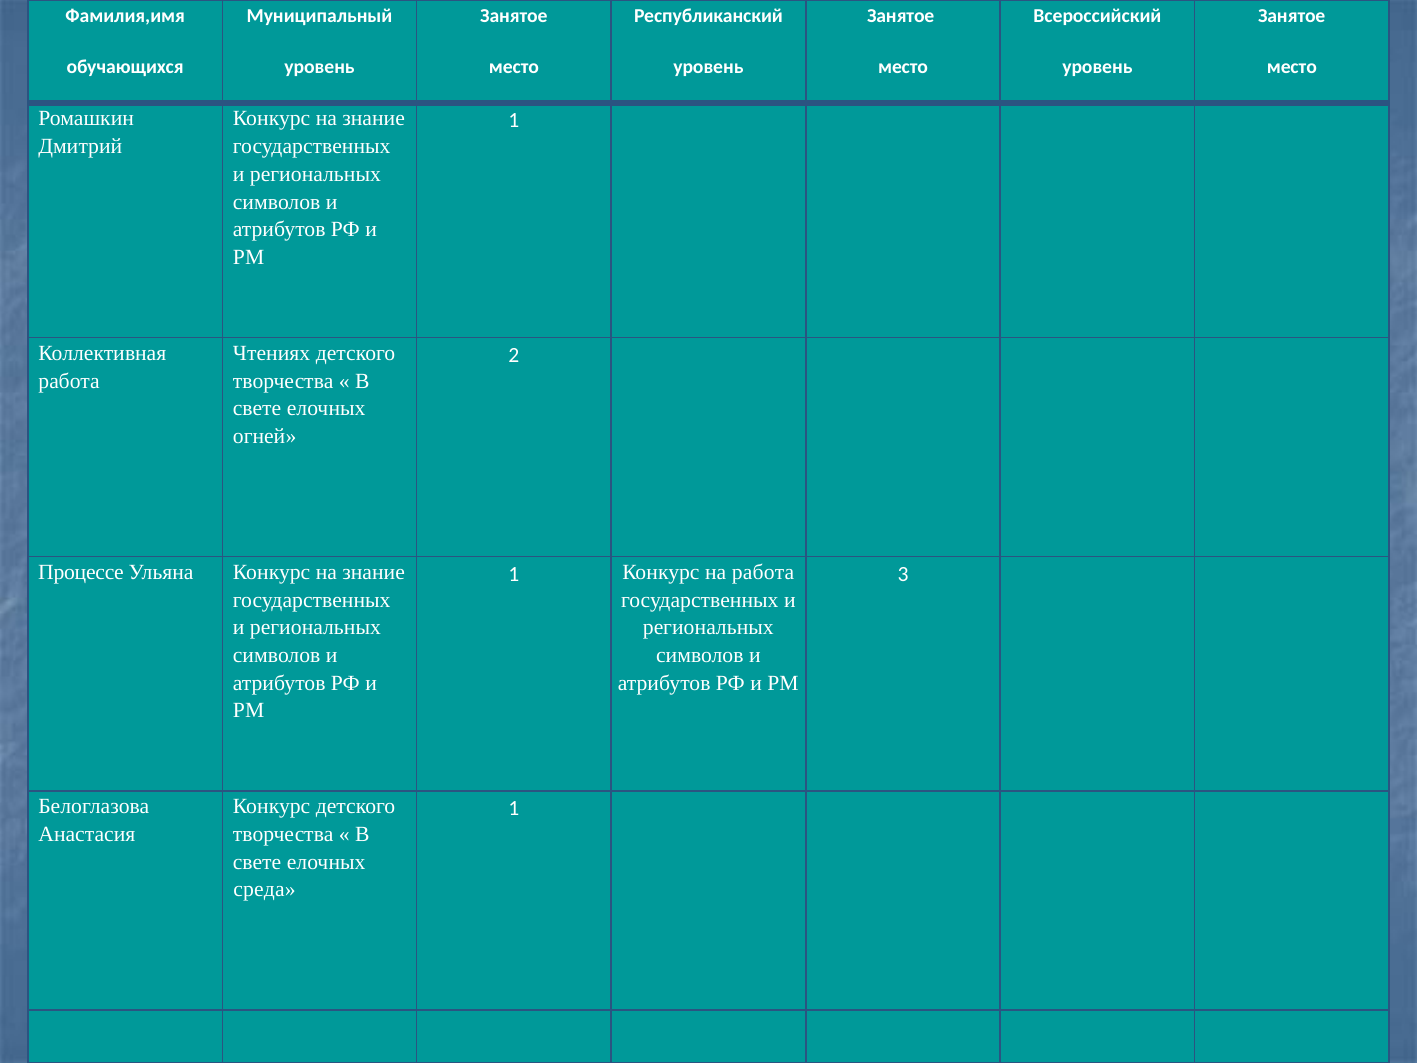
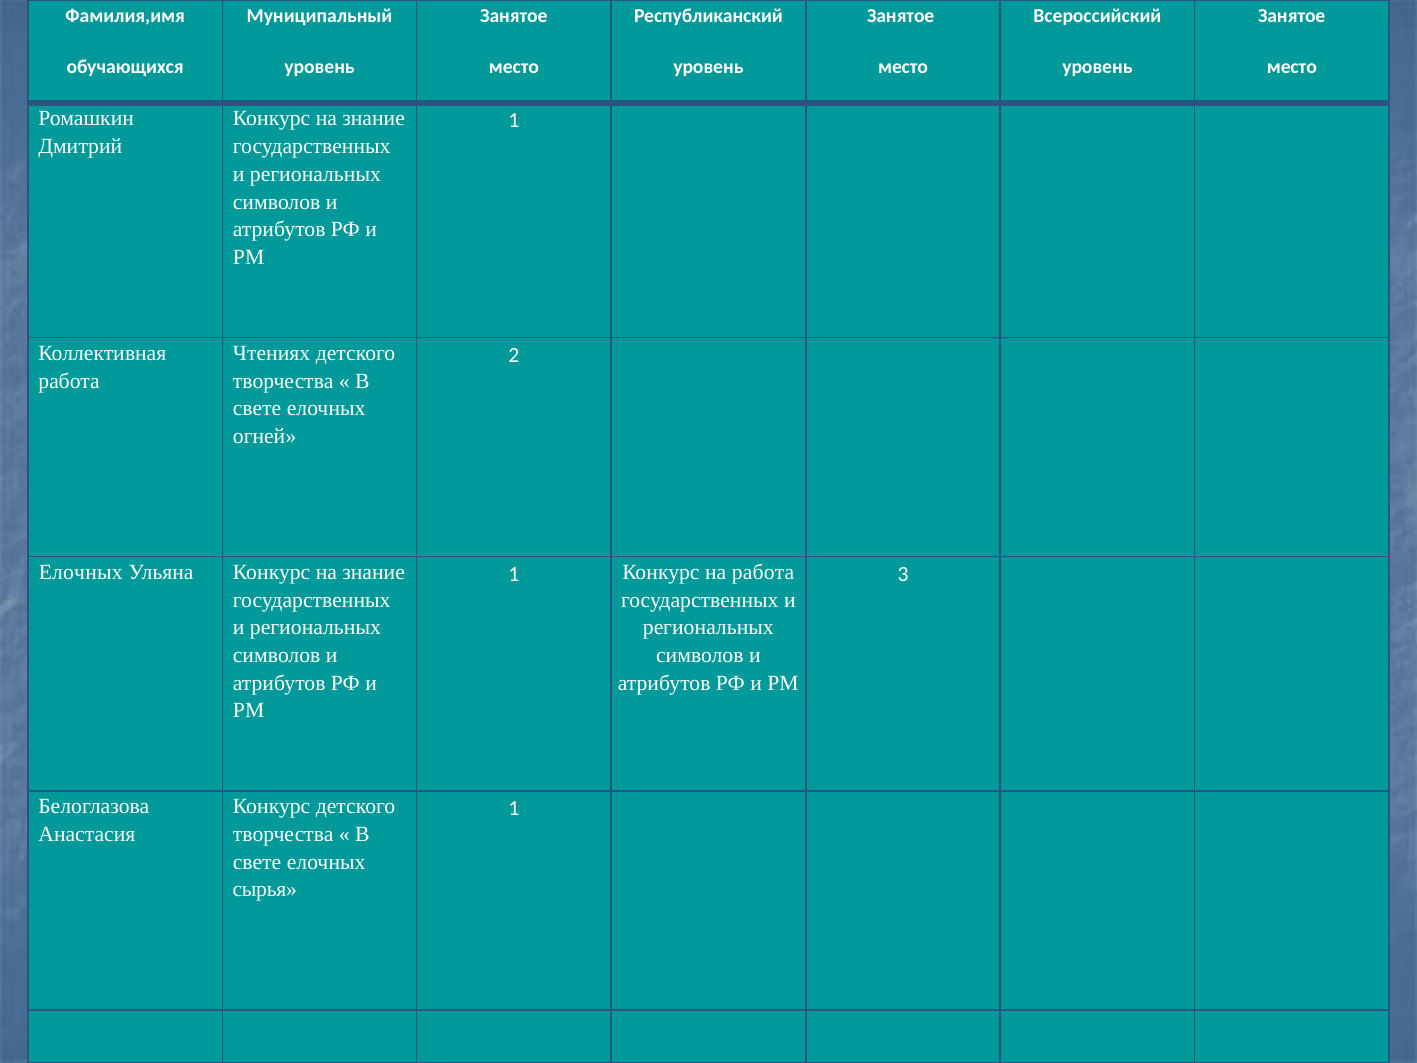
Процессе: Процессе -> Елочных (81, 572)
среда: среда -> сырья (265, 889)
